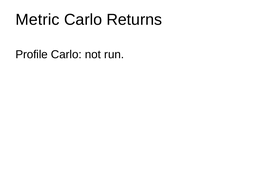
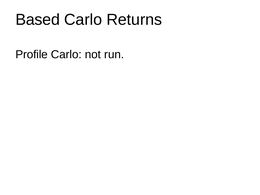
Metric: Metric -> Based (38, 20)
